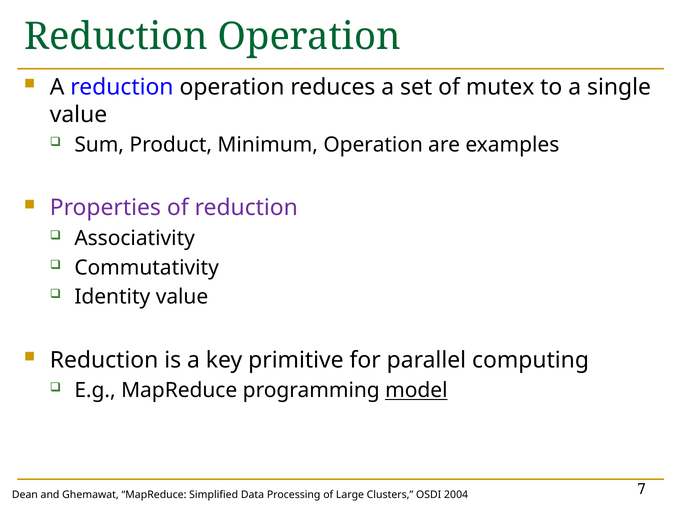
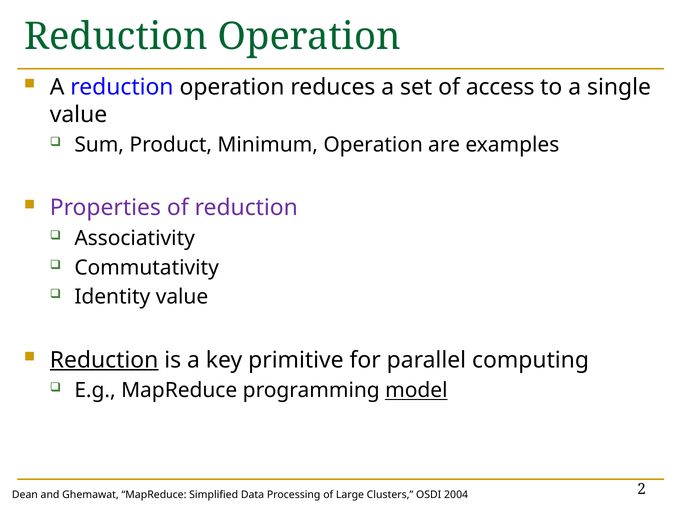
mutex: mutex -> access (500, 87)
Reduction underline: none -> present (104, 360)
7: 7 -> 2 (642, 489)
